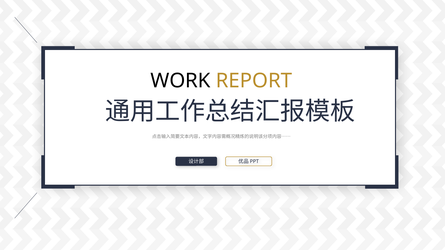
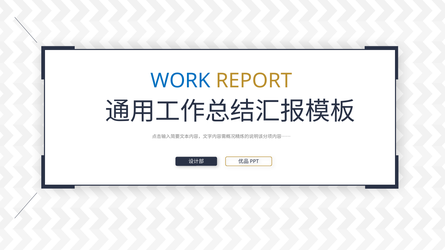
WORK colour: black -> blue (180, 81)
